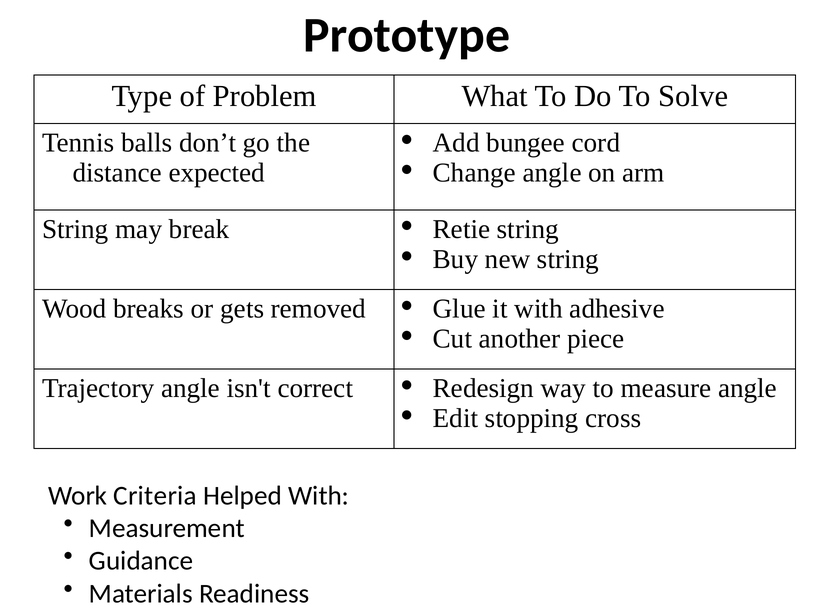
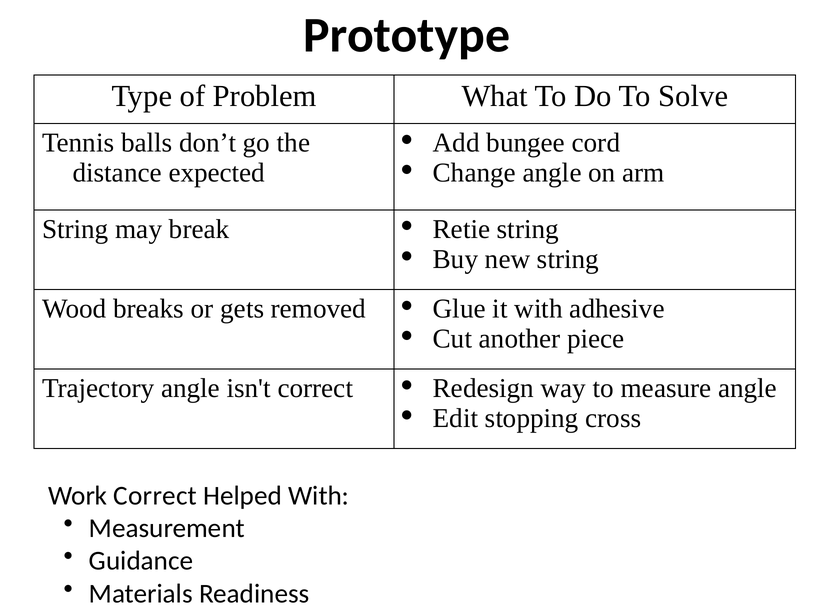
Work Criteria: Criteria -> Correct (155, 496)
